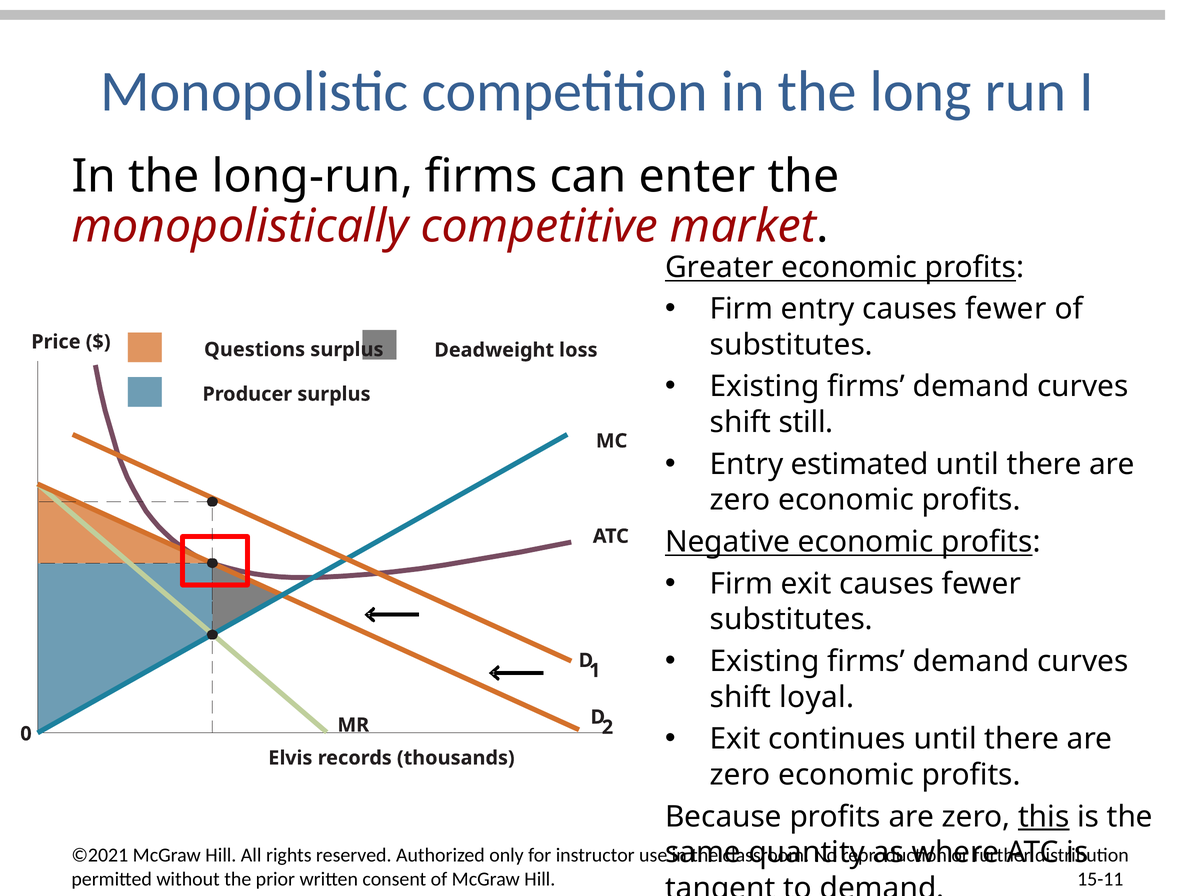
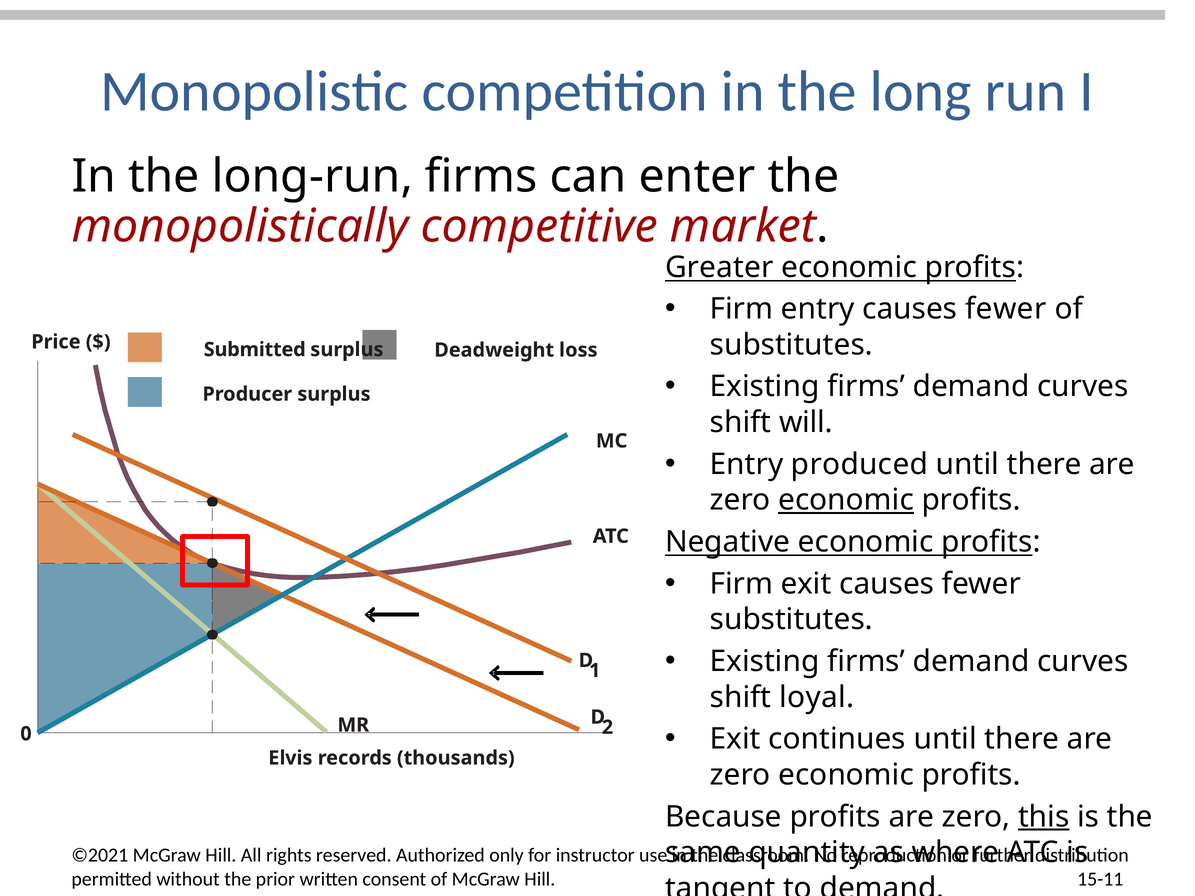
Questions: Questions -> Submitted (255, 350)
still: still -> will (806, 423)
estimated: estimated -> produced (859, 464)
economic underline: none -> present (846, 500)
